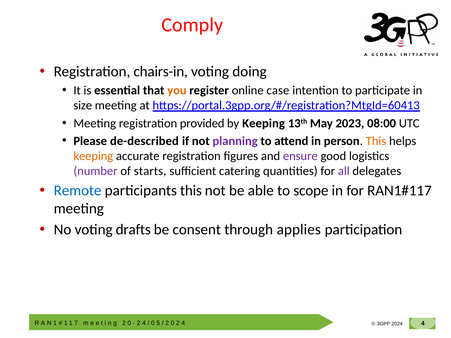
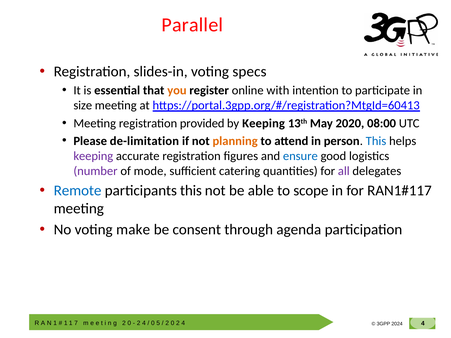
Comply: Comply -> Parallel (192, 25)
chairs-in: chairs-in -> slides-in (161, 72)
doing: doing -> specs (249, 72)
case: case -> with (278, 91)
2023: 2023 -> 2020 (350, 123)
de-described: de-described -> de-limitation (144, 141)
planning colour: purple -> orange (235, 141)
This colour: orange -> blue (376, 141)
keeping colour: orange -> purple (93, 156)
ensure colour: purple -> blue (300, 156)
starts: starts -> mode (150, 171)
drafts: drafts -> make (133, 230)
applies: applies -> agenda (299, 230)
